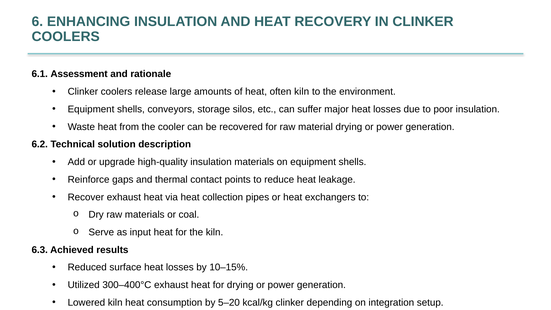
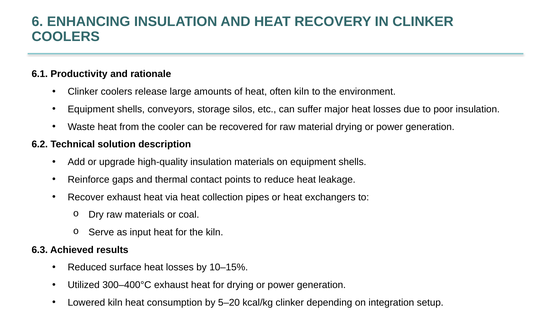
Assessment: Assessment -> Productivity (79, 74)
